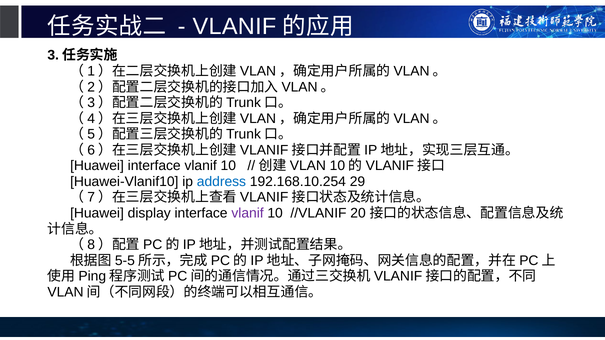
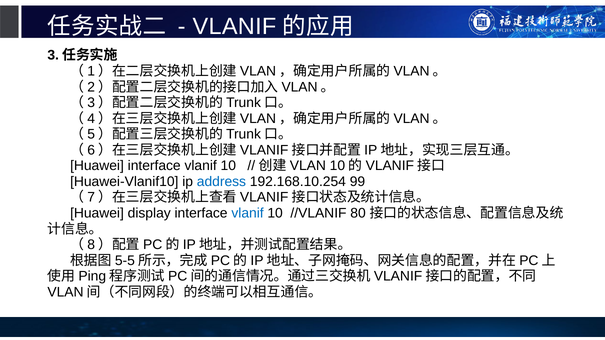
29: 29 -> 99 (357, 182)
vlanif colour: purple -> blue (248, 213)
20: 20 -> 80 (358, 213)
